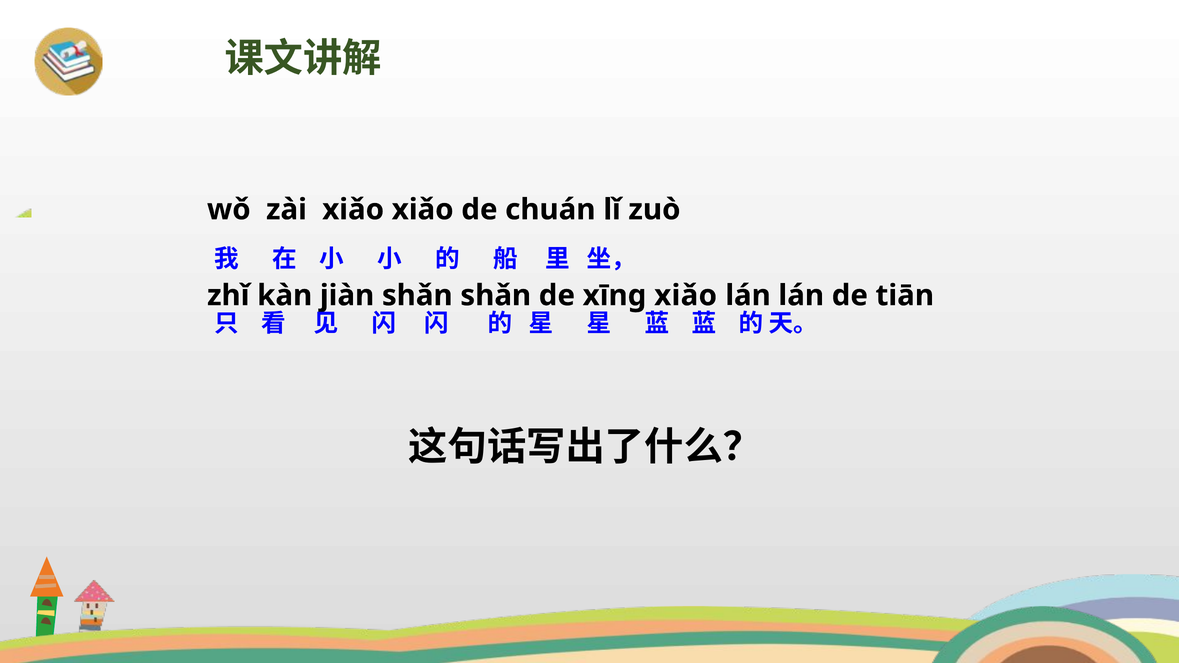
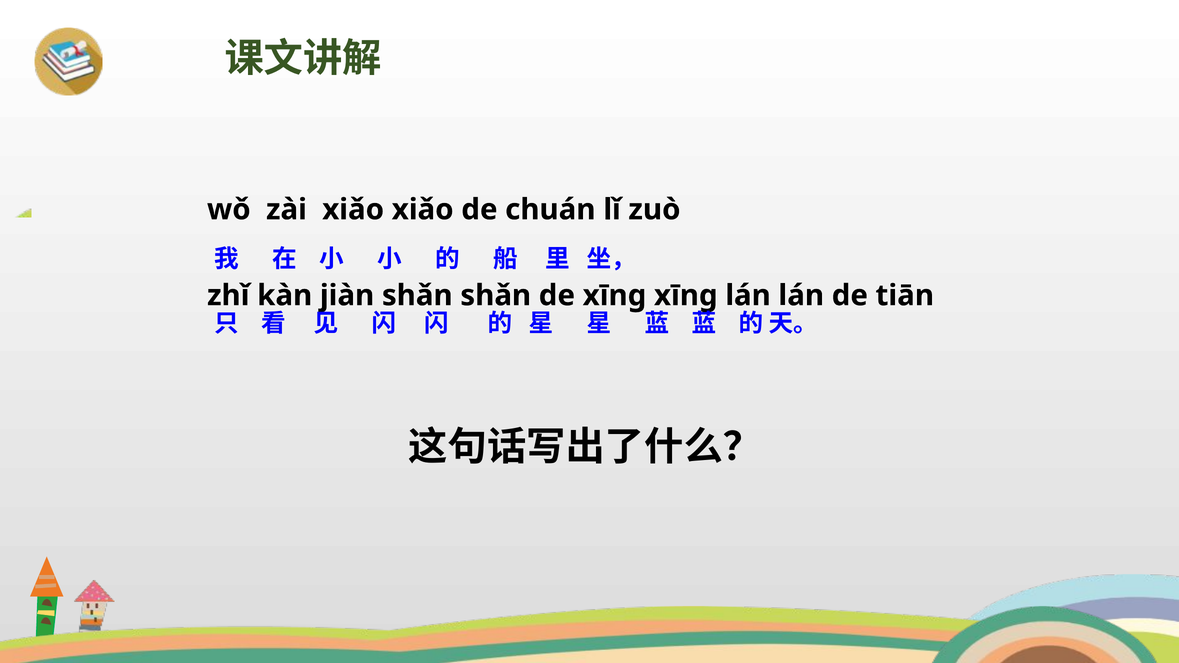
xīnɡ xiǎo: xiǎo -> xīnɡ (686, 296)
